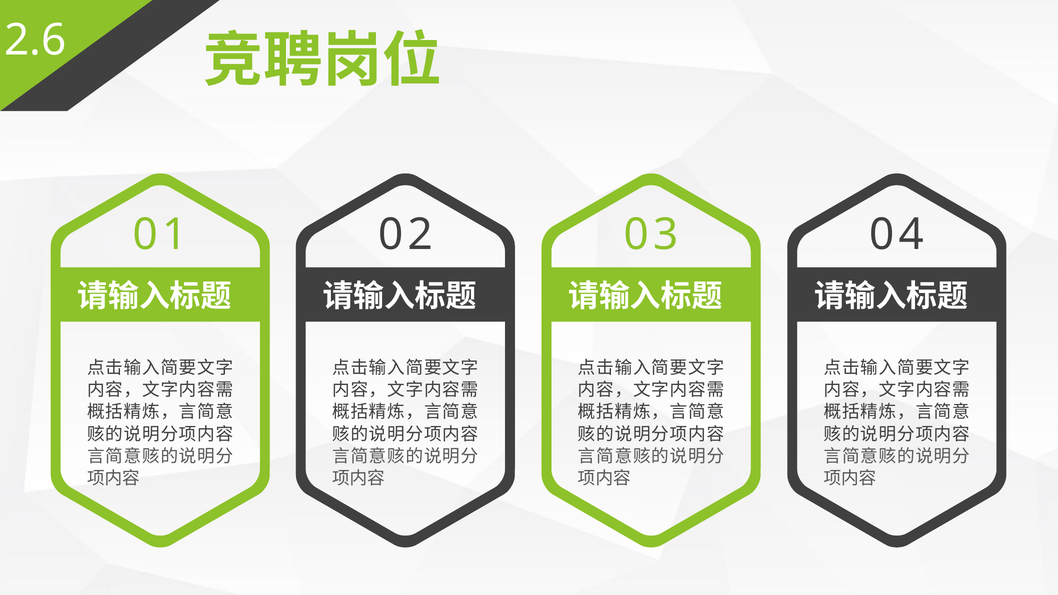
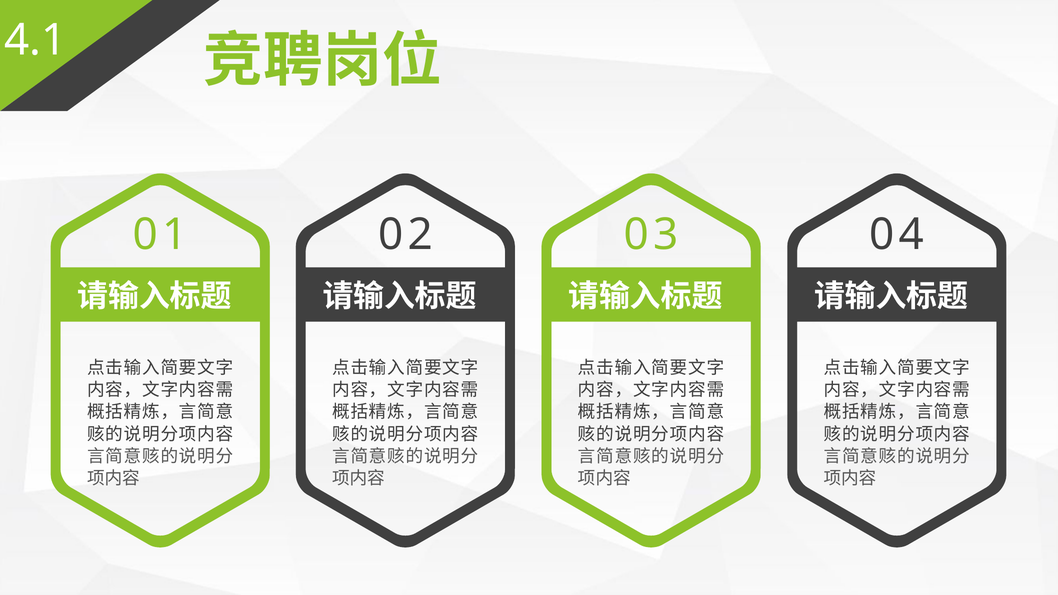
2.6: 2.6 -> 4.1 (35, 40)
